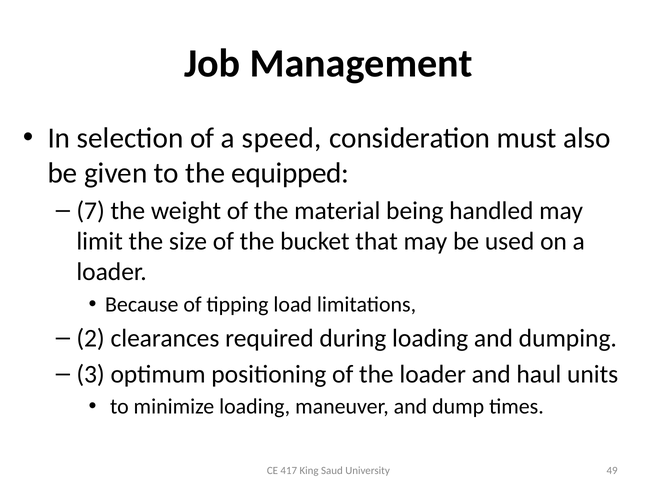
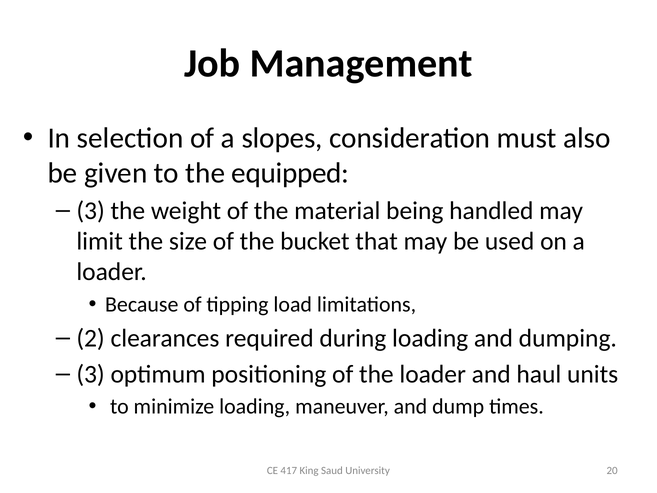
speed: speed -> slopes (282, 138)
7: 7 -> 3 (91, 211)
49: 49 -> 20 (612, 470)
